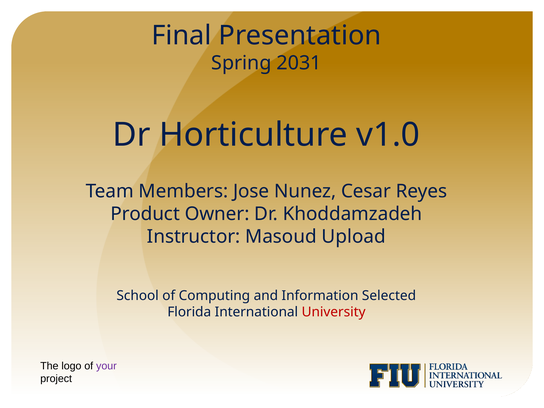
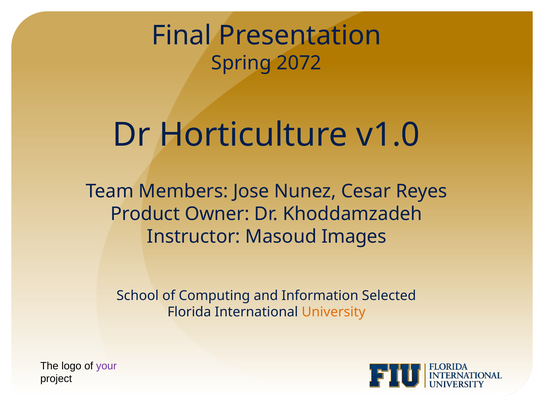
2031: 2031 -> 2072 (299, 63)
Upload: Upload -> Images (354, 237)
University colour: red -> orange (334, 312)
